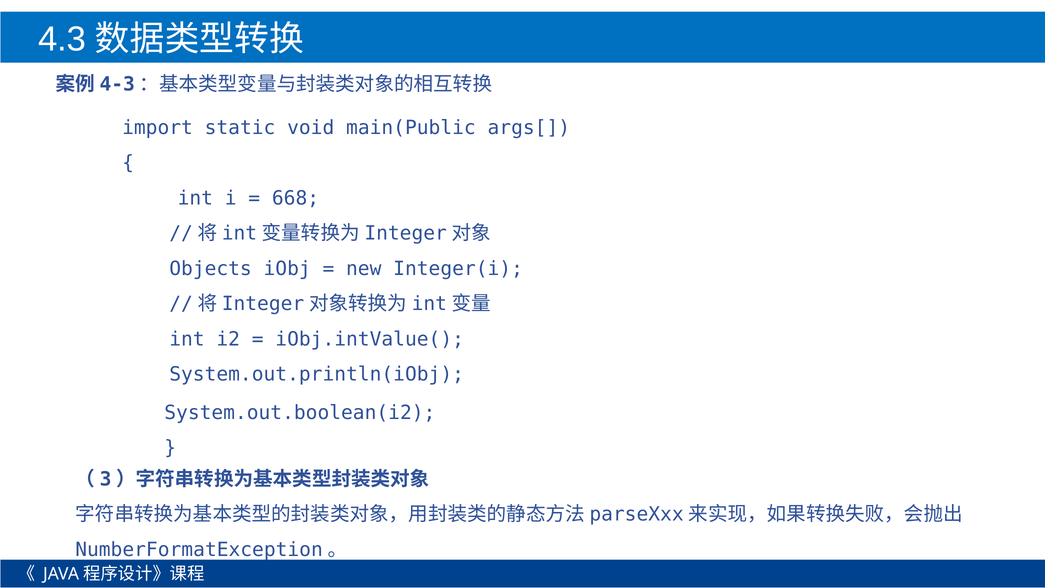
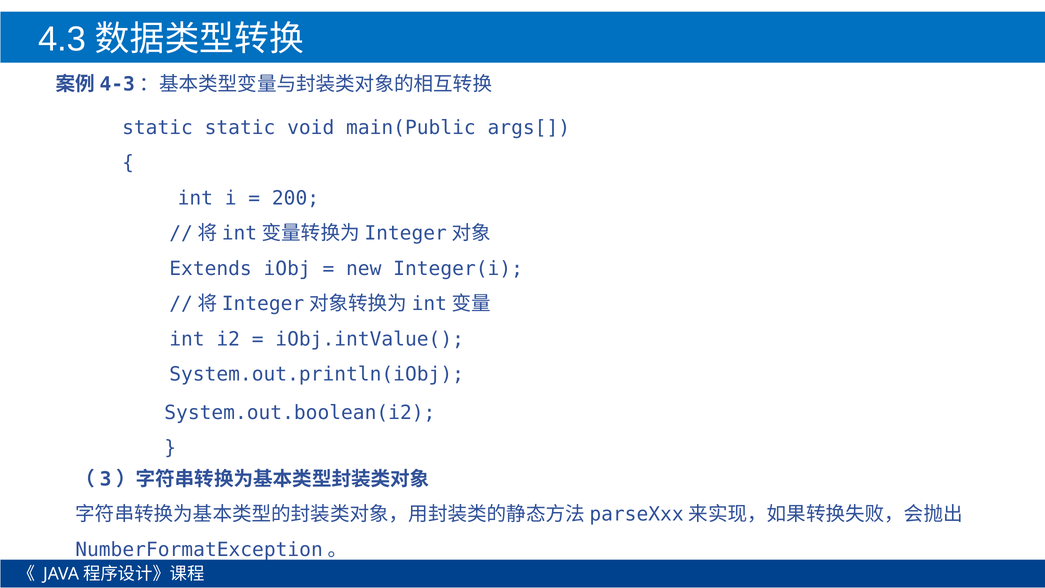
import: import -> static (158, 128)
668: 668 -> 200 (296, 198)
Objects: Objects -> Extends (211, 269)
